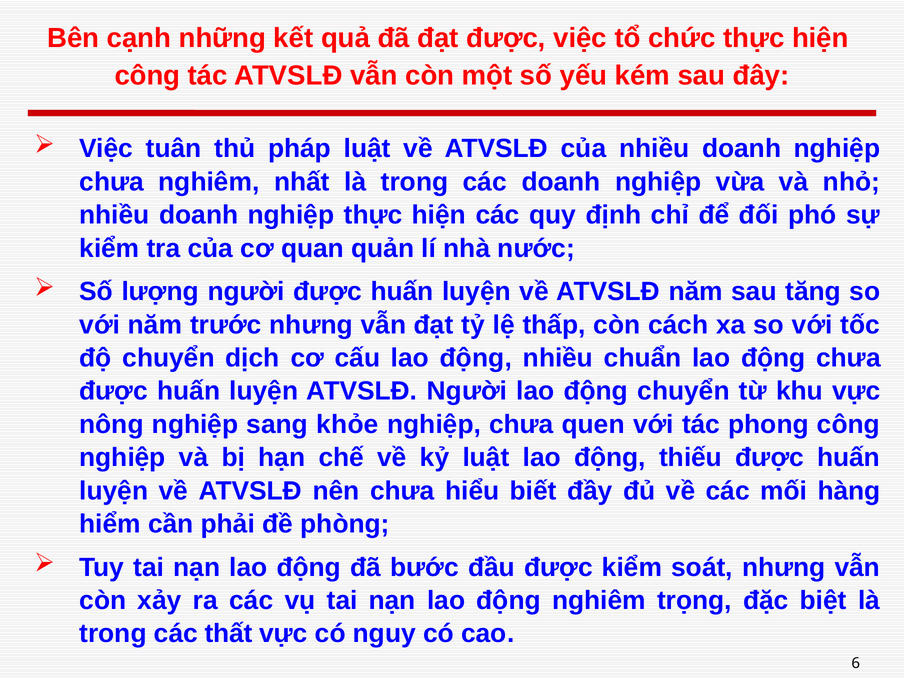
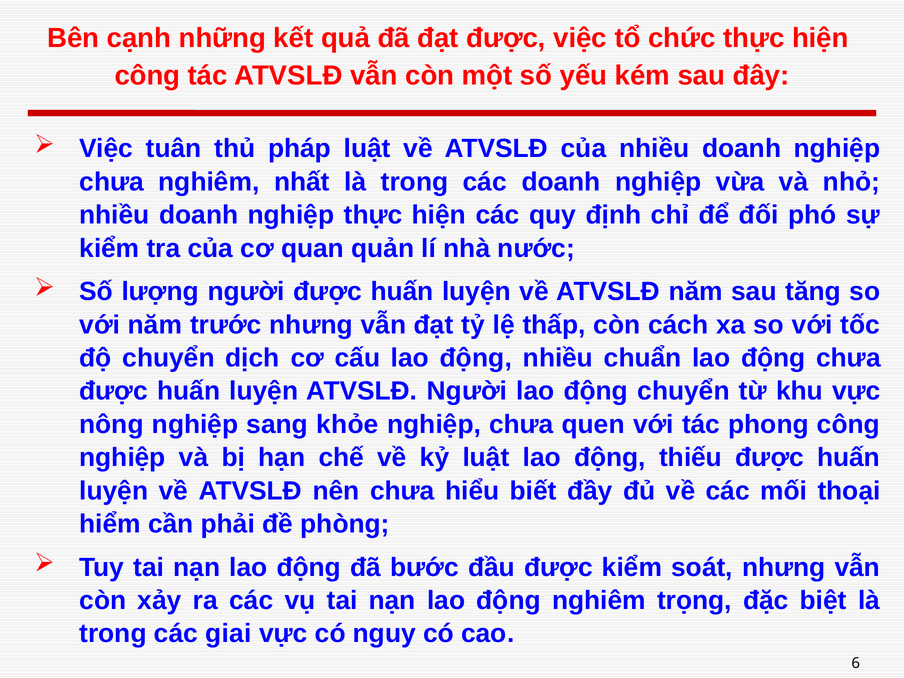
hàng: hàng -> thoại (849, 491)
thất: thất -> giai (228, 634)
